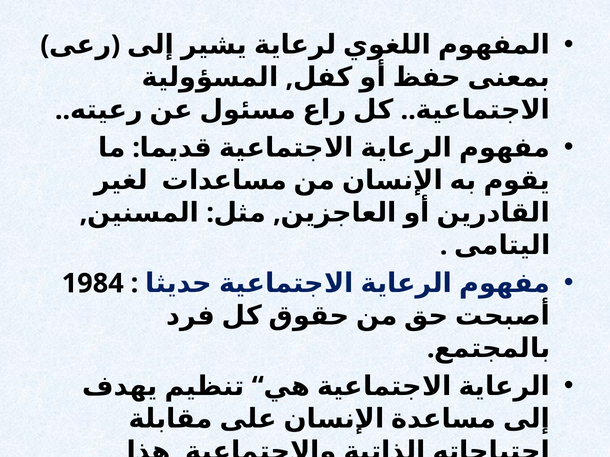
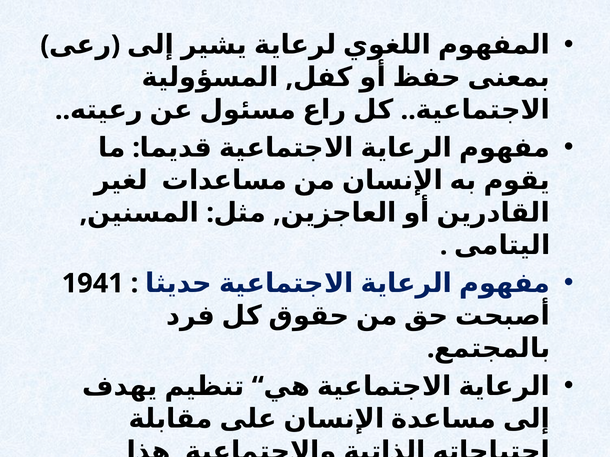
1984: 1984 -> 1941 (93, 284)
